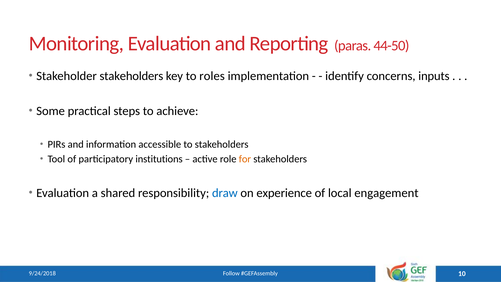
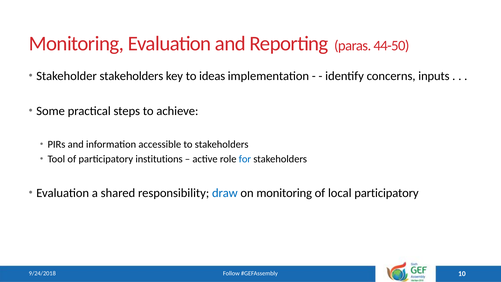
roles: roles -> ideas (212, 76)
for colour: orange -> blue (245, 159)
on experience: experience -> monitoring (284, 193)
local engagement: engagement -> participatory (387, 193)
